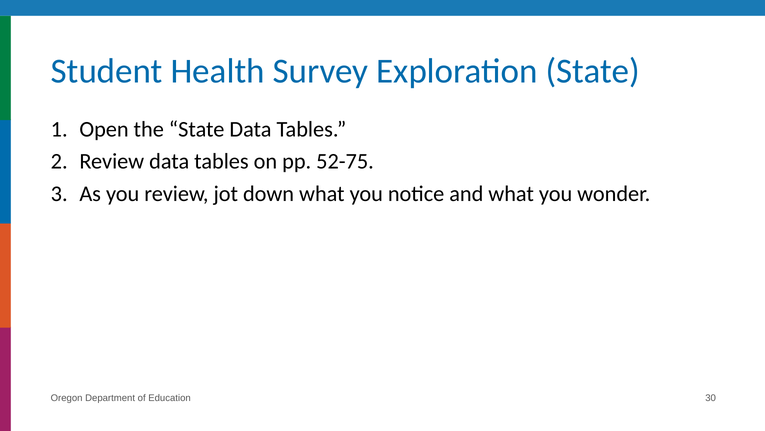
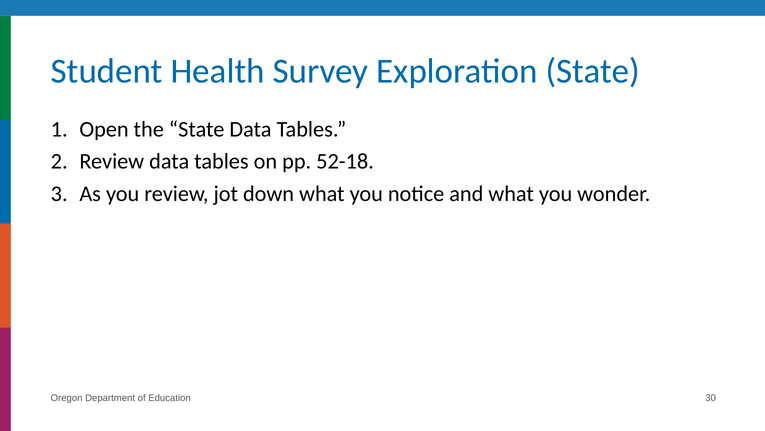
52-75: 52-75 -> 52-18 (345, 161)
